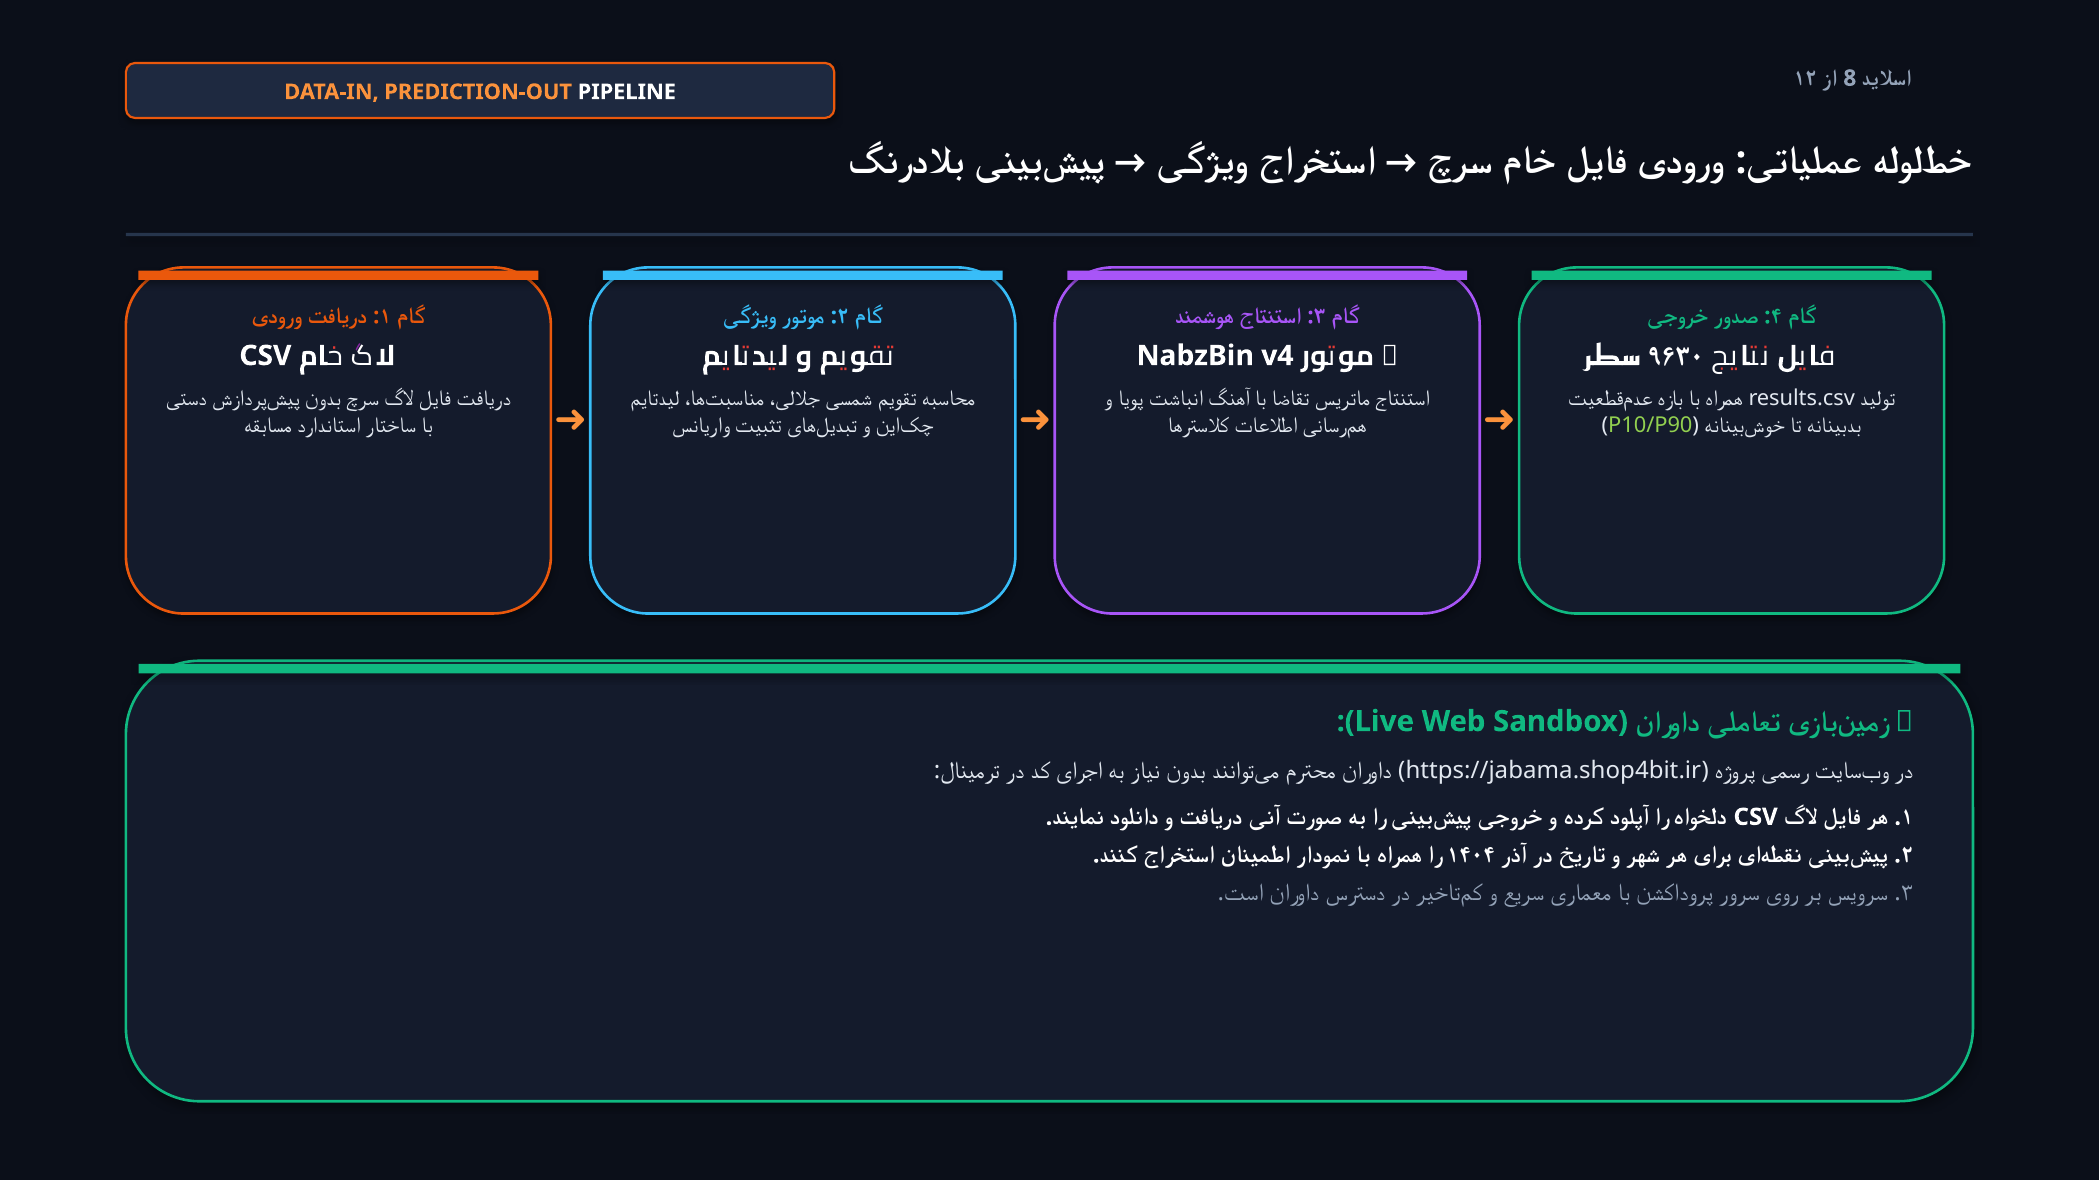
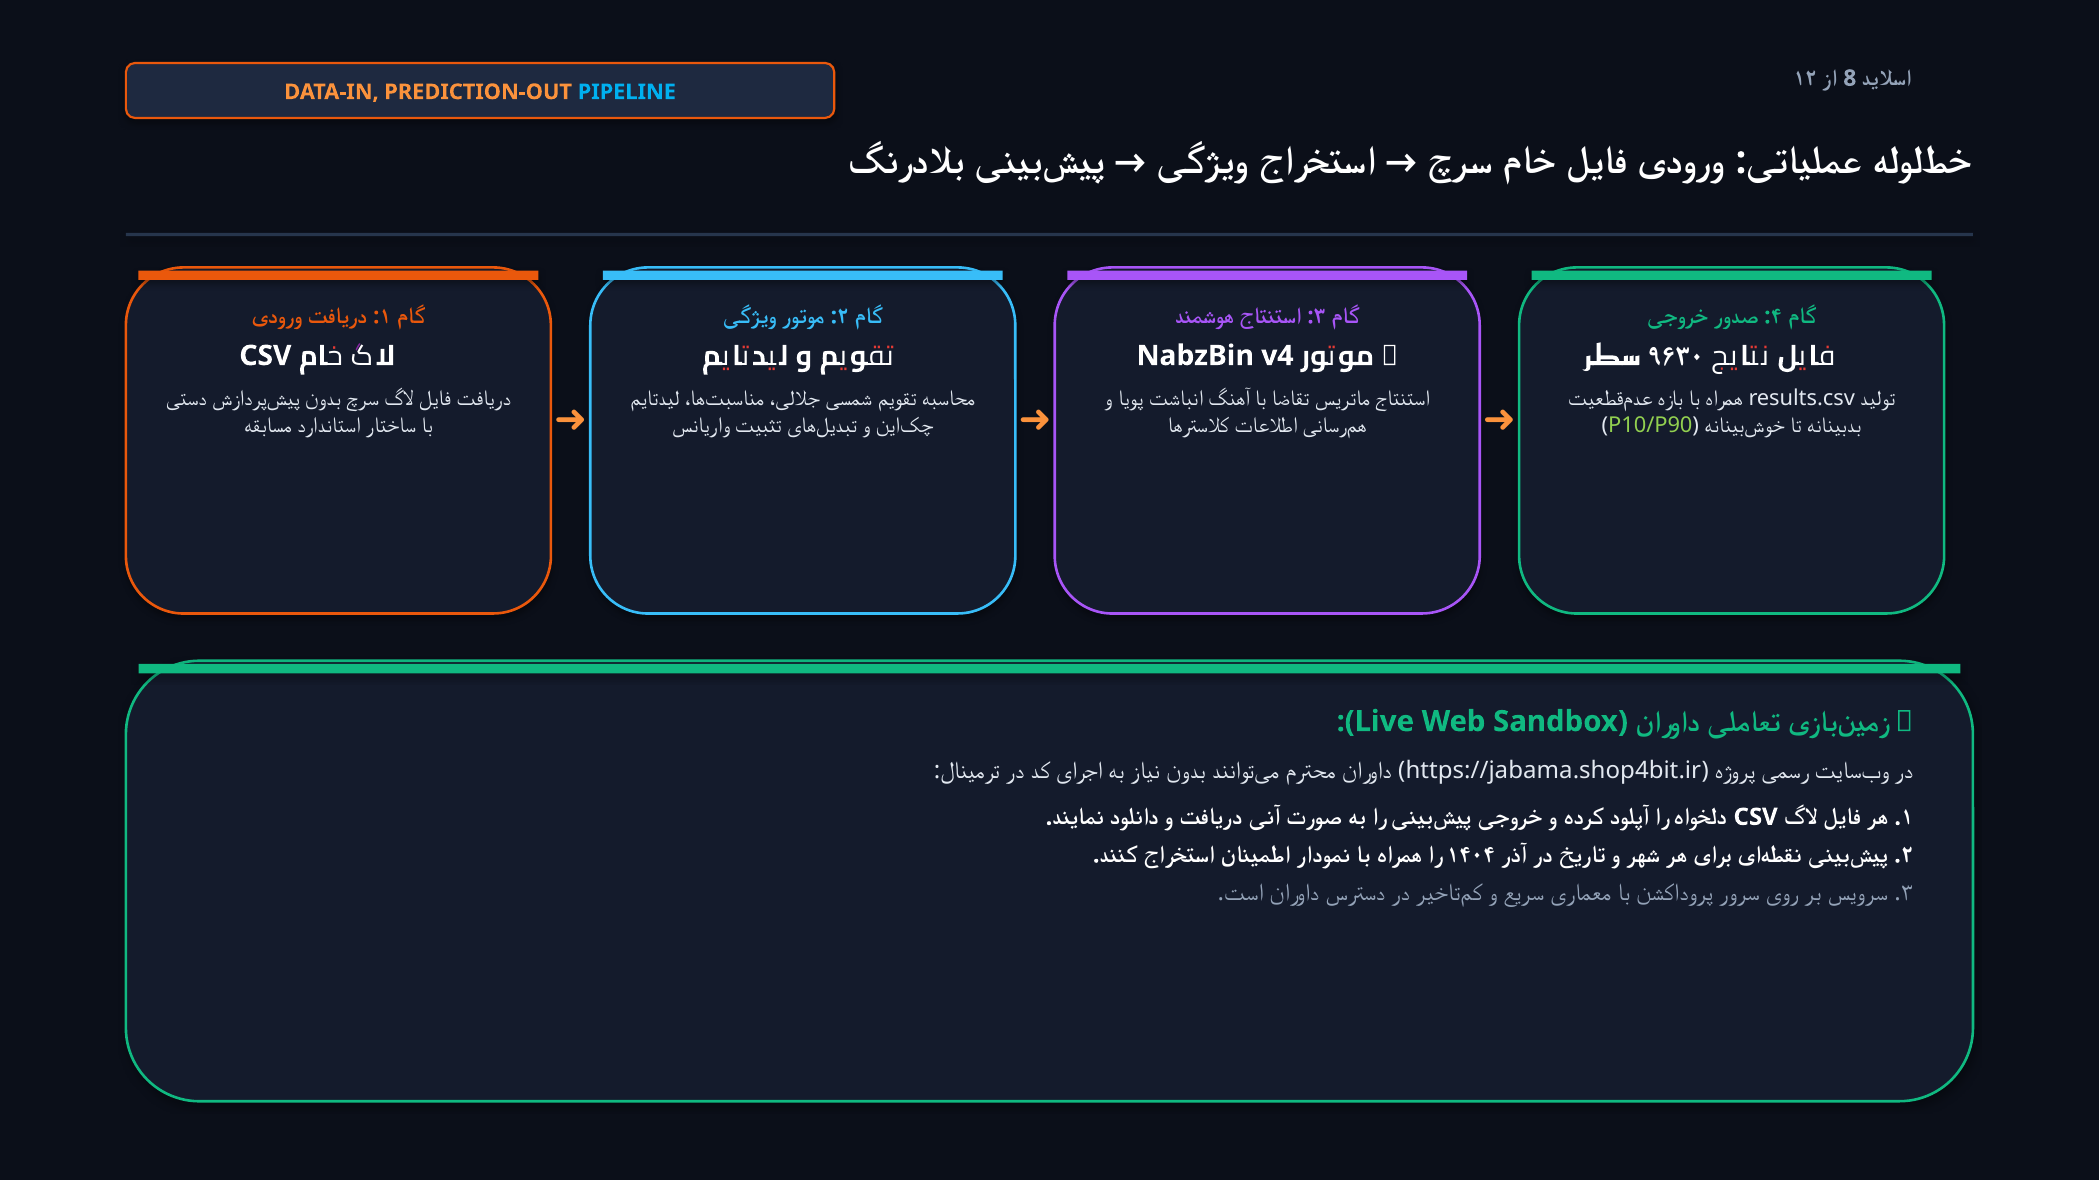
PIPELINE colour: white -> light blue (627, 92)
